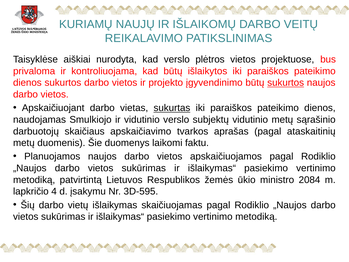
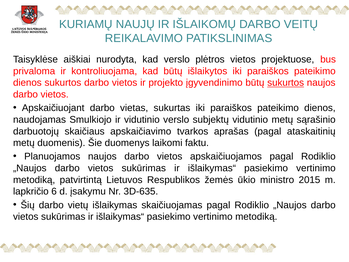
sukurtas underline: present -> none (172, 108)
2084: 2084 -> 2015 (309, 180)
4: 4 -> 6 (54, 191)
3D-595: 3D-595 -> 3D-635 (141, 191)
